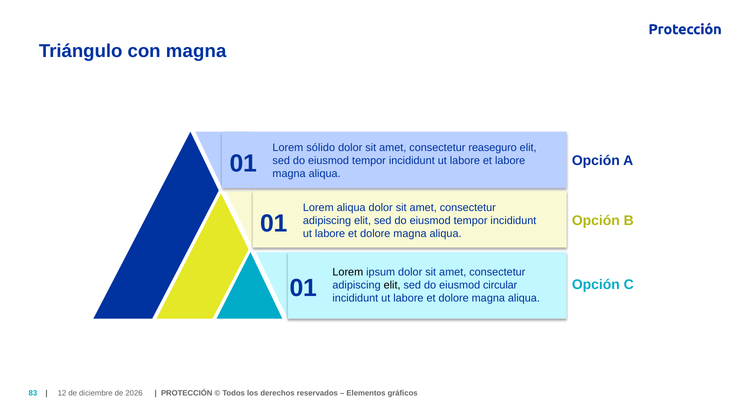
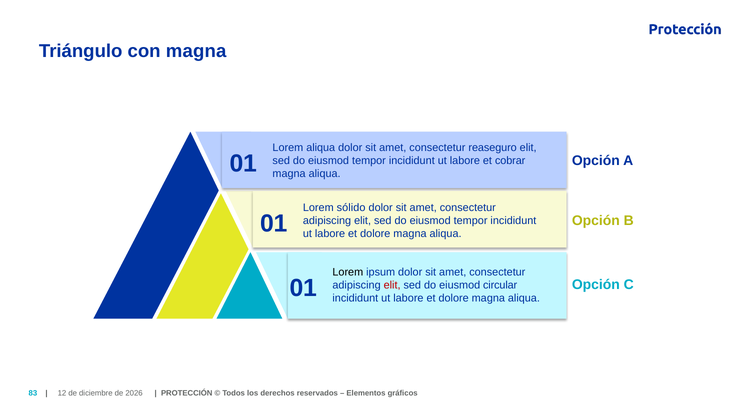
Lorem sólido: sólido -> aliqua (321, 148)
et labore: labore -> cobrar (510, 161)
Lorem aliqua: aliqua -> sólido (351, 208)
elit colour: black -> red (392, 285)
